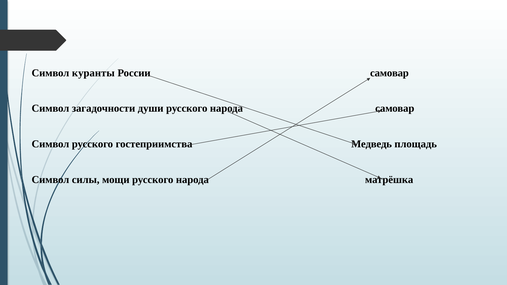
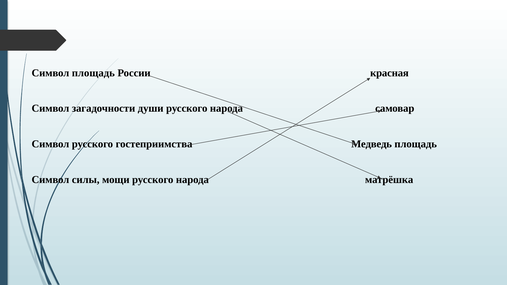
Символ куранты: куранты -> площадь (93, 73)
России самовар: самовар -> красная (389, 73)
